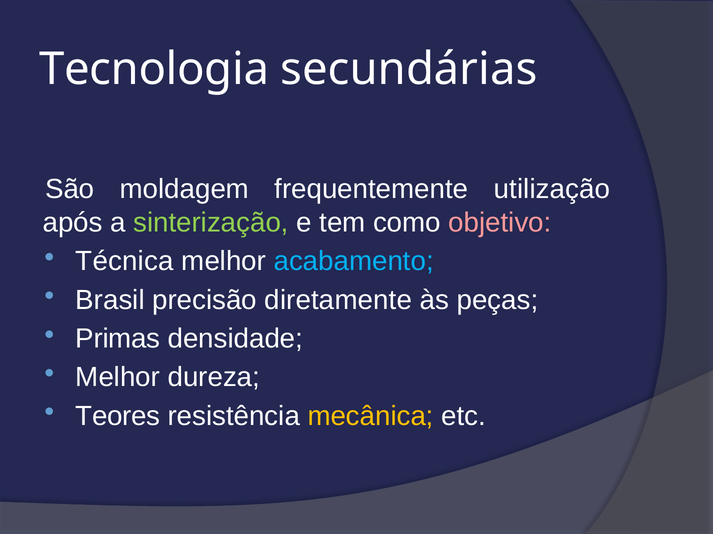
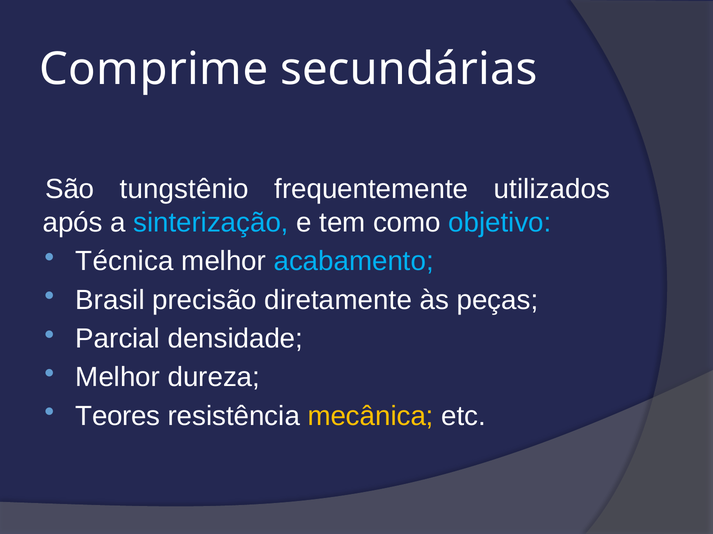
Tecnologia: Tecnologia -> Comprime (154, 69)
moldagem: moldagem -> tungstênio (184, 190)
utilização: utilização -> utilizados (552, 190)
sinterização colour: light green -> light blue (211, 223)
objetivo colour: pink -> light blue (500, 223)
Primas: Primas -> Parcial (118, 339)
